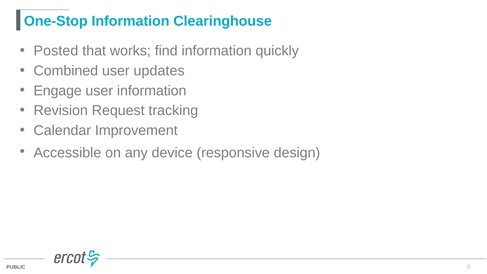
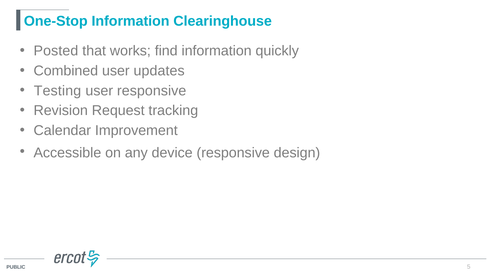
Engage: Engage -> Testing (57, 91)
user information: information -> responsive (152, 91)
